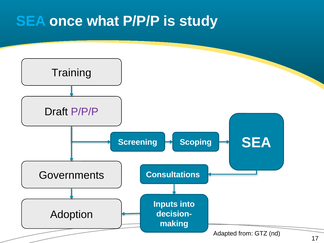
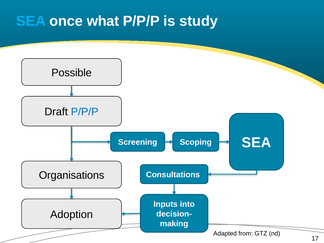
Training: Training -> Possible (72, 73)
P/P/P colour: purple -> blue (85, 112)
Governments: Governments -> Organisations (72, 175)
